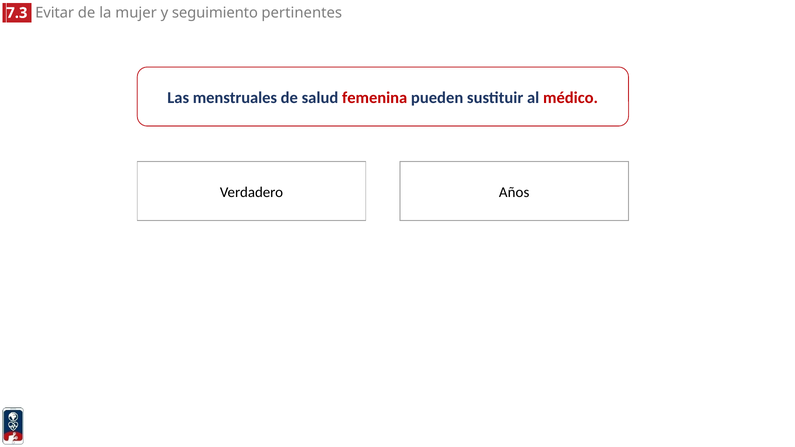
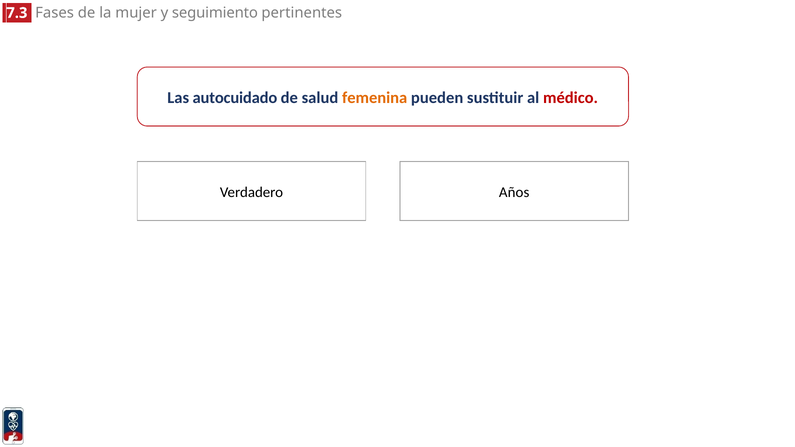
Evitar: Evitar -> Fases (55, 13)
menstruales: menstruales -> autocuidado (235, 98)
femenina colour: red -> orange (375, 98)
